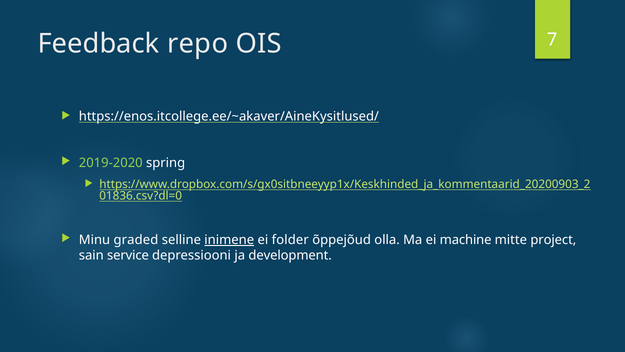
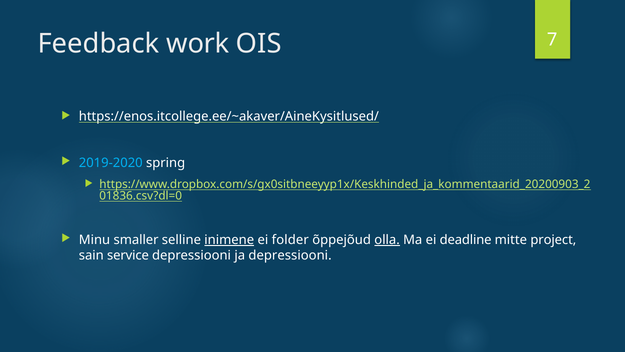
repo: repo -> work (198, 44)
2019-2020 colour: light green -> light blue (111, 163)
graded: graded -> smaller (136, 240)
olla underline: none -> present (387, 240)
machine: machine -> deadline (466, 240)
ja development: development -> depressiooni (290, 255)
